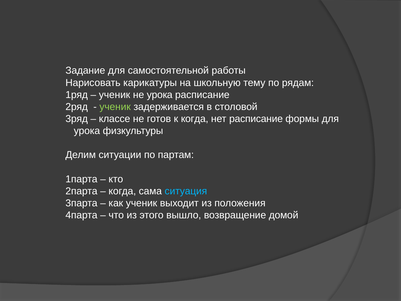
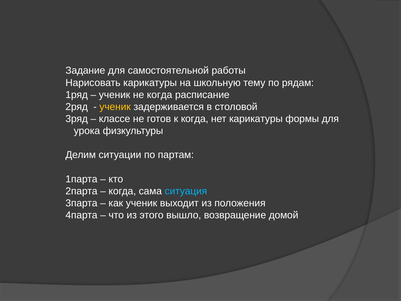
не урока: урока -> когда (160, 95)
ученик colour: light green -> yellow (115, 107)
нет расписание: расписание -> карикатуры (256, 119)
